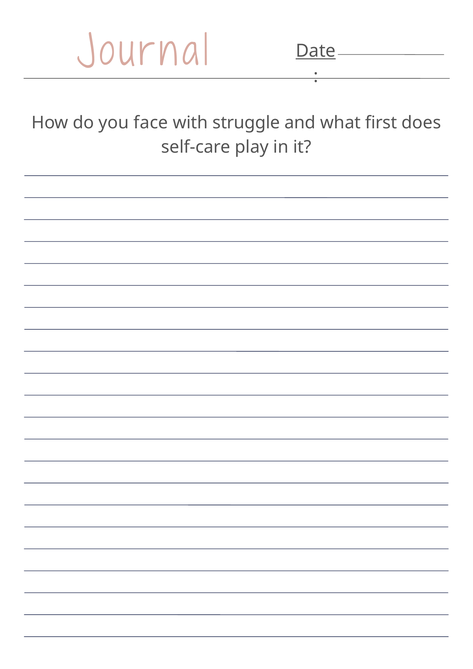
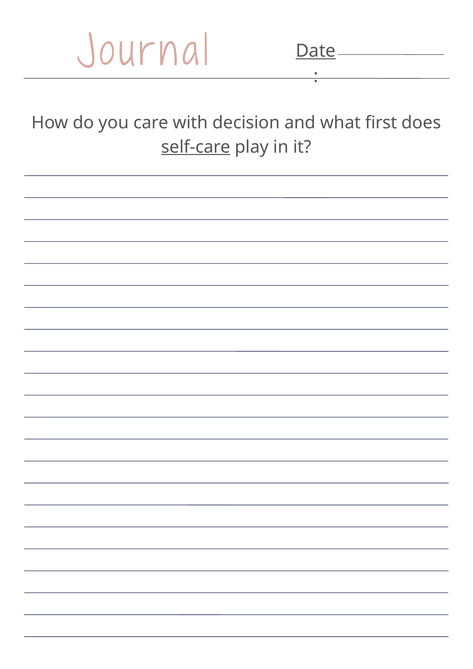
face: face -> care (151, 123)
struggle: struggle -> decision (246, 123)
self-care underline: none -> present (196, 147)
